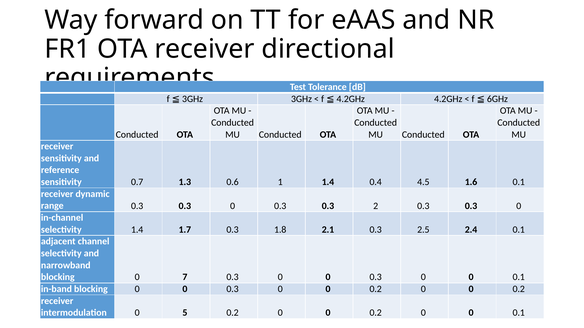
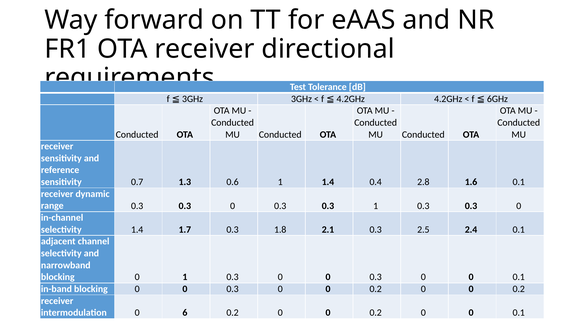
4.5: 4.5 -> 2.8 (423, 182)
0.3 2: 2 -> 1 (376, 206)
0 7: 7 -> 1 (185, 278)
5: 5 -> 6 (185, 313)
